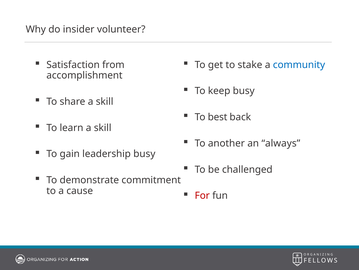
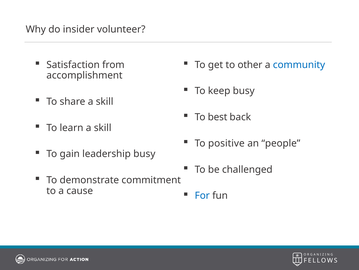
stake: stake -> other (250, 65)
another: another -> positive (226, 143)
always: always -> people (281, 143)
For colour: red -> blue (202, 195)
